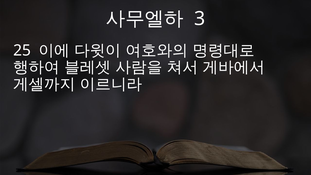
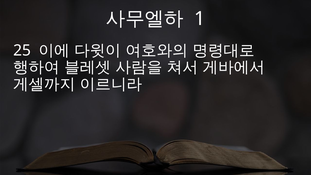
3: 3 -> 1 (200, 19)
